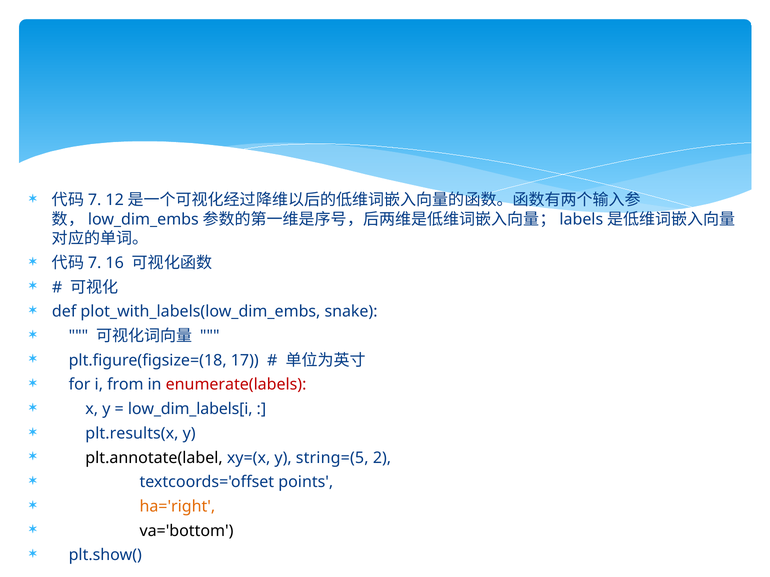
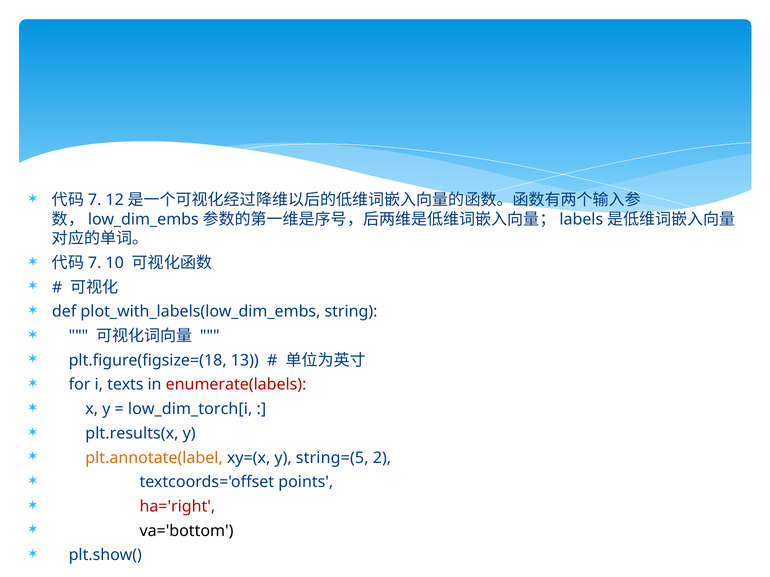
16: 16 -> 10 (115, 263)
snake: snake -> string (351, 312)
17: 17 -> 13 (245, 361)
from: from -> texts (125, 385)
low_dim_labels[i: low_dim_labels[i -> low_dim_torch[i (190, 409)
plt.annotate(label colour: black -> orange (154, 458)
ha='right colour: orange -> red (177, 507)
